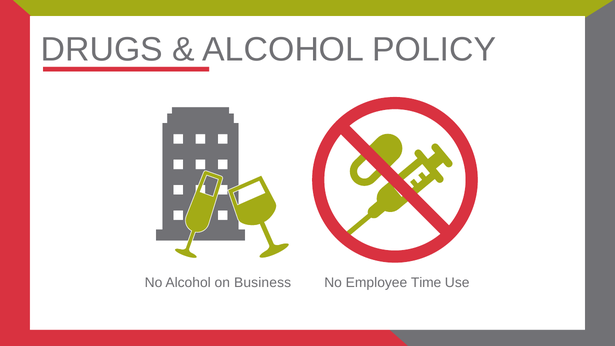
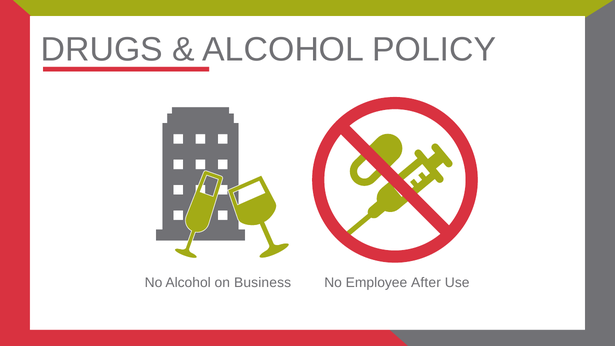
Time: Time -> After (426, 283)
